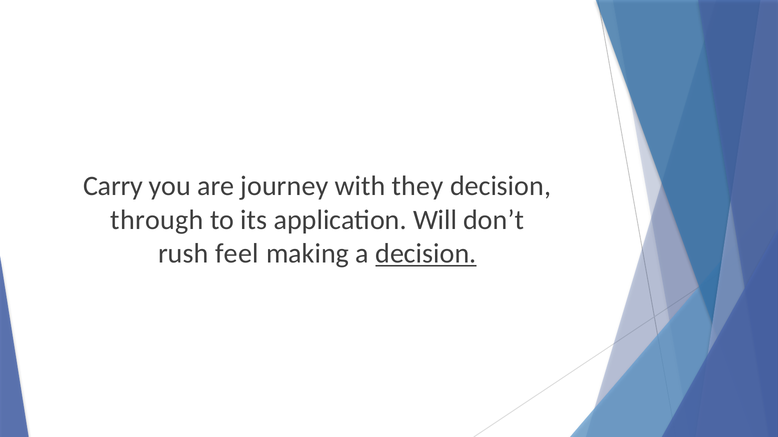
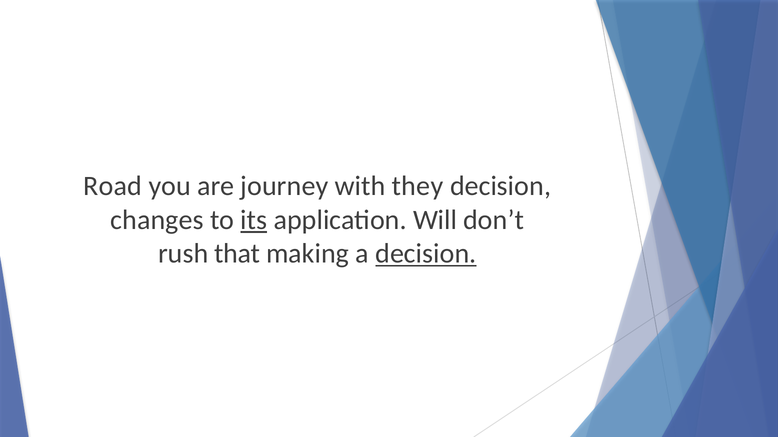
Carry: Carry -> Road (113, 186)
through: through -> changes (157, 220)
its underline: none -> present (254, 220)
feel: feel -> that (237, 254)
